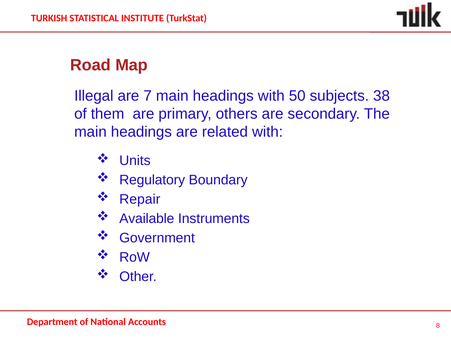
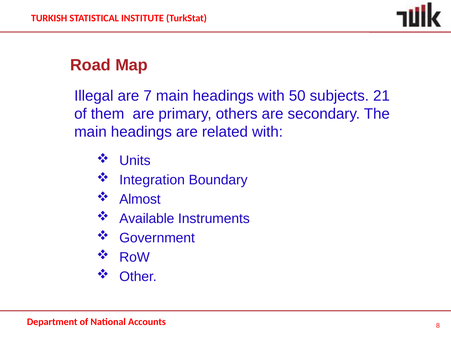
38: 38 -> 21 (382, 96)
Regulatory: Regulatory -> Integration (152, 180)
Repair: Repair -> Almost (140, 199)
